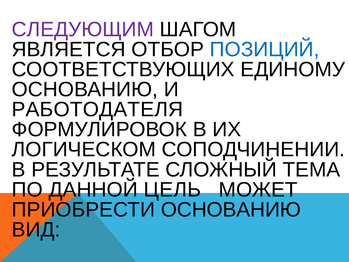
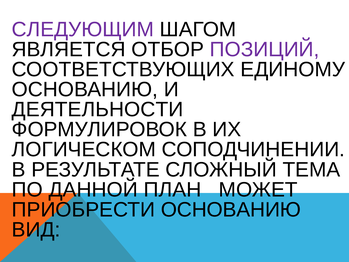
ПОЗИЦИЙ colour: blue -> purple (265, 49)
РАБОТОДАТЕЛЯ: РАБОТОДАТЕЛЯ -> ДЕЯТЕЛЬНОСТИ (97, 109)
ЦЕЛЬ: ЦЕЛЬ -> ПЛАН (172, 189)
